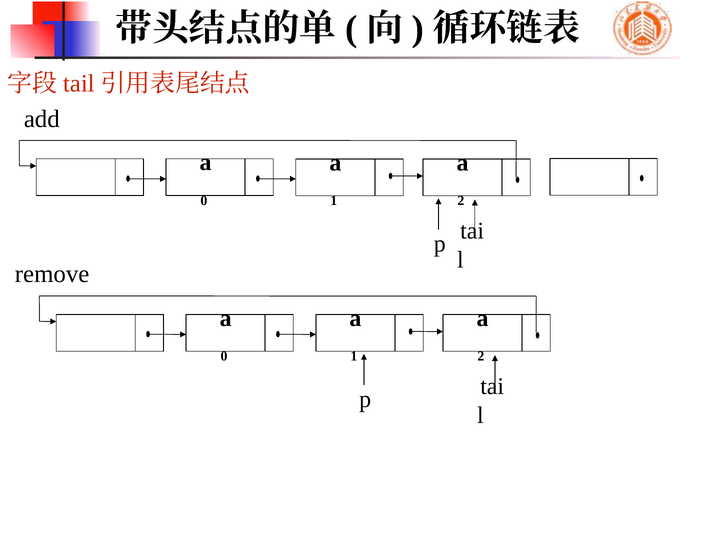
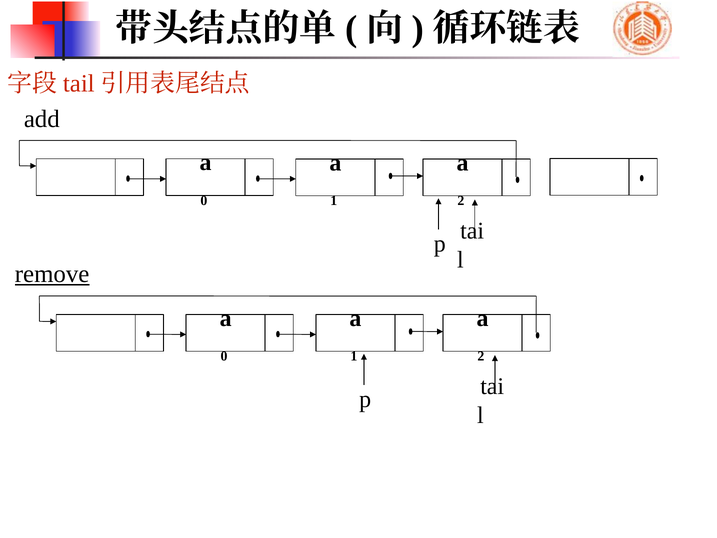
remove underline: none -> present (52, 274)
